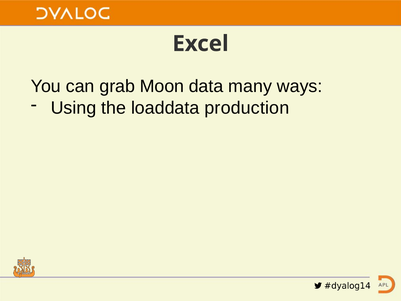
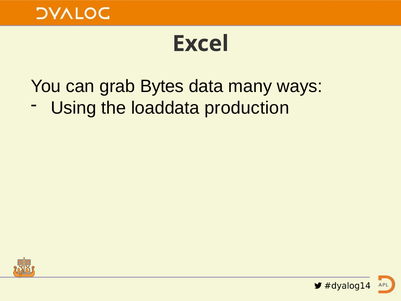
Moon: Moon -> Bytes (162, 86)
